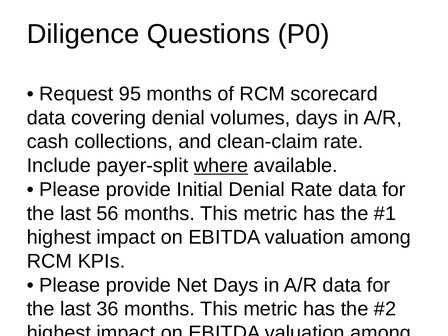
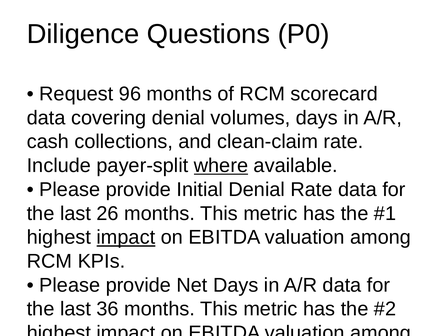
95: 95 -> 96 (130, 94)
56: 56 -> 26 (108, 213)
impact underline: none -> present (126, 237)
